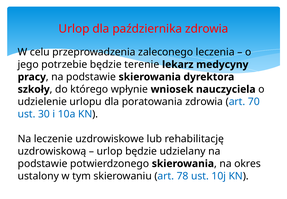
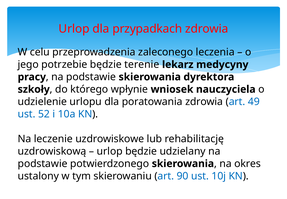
października: października -> przypadkach (147, 29)
70: 70 -> 49 (254, 102)
30: 30 -> 52 (44, 114)
78: 78 -> 90 (183, 176)
